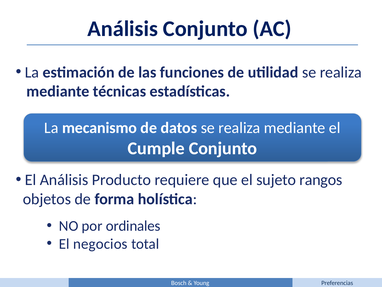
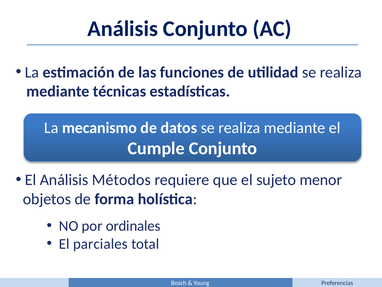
Producto: Producto -> Métodos (121, 180)
rangos: rangos -> menor (321, 180)
negocios: negocios -> parciales (100, 243)
